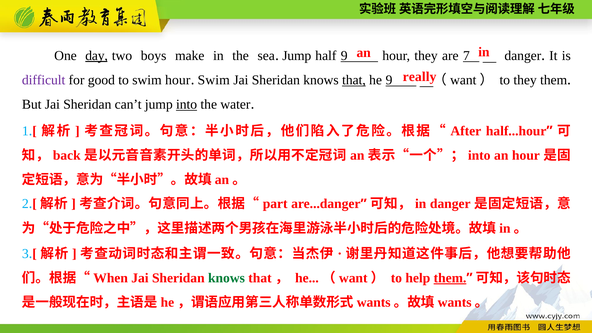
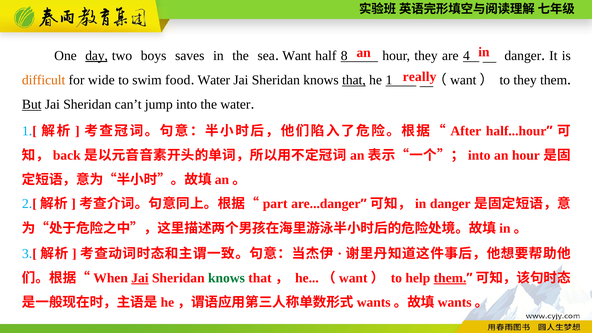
make: make -> saves (190, 56)
Jump: Jump -> Want (297, 56)
half 9: 9 -> 8 (344, 56)
7: 7 -> 4 (466, 56)
difficult colour: purple -> orange (44, 80)
good: good -> wide (101, 80)
swim hour: hour -> food (178, 80)
Swim: Swim -> Water (214, 80)
he 9: 9 -> 1 (389, 80)
But underline: none -> present (32, 104)
into underline: present -> none (187, 104)
Jai underline: none -> present (140, 278)
